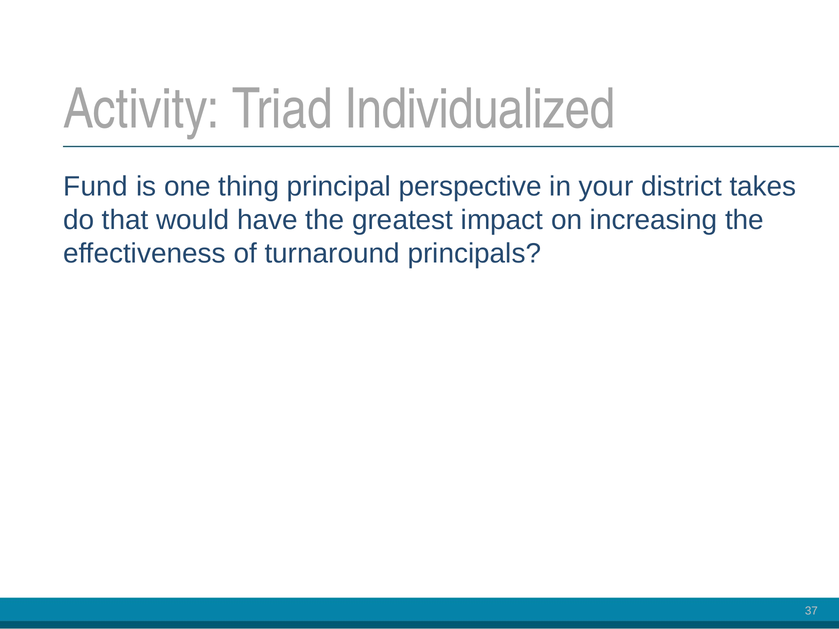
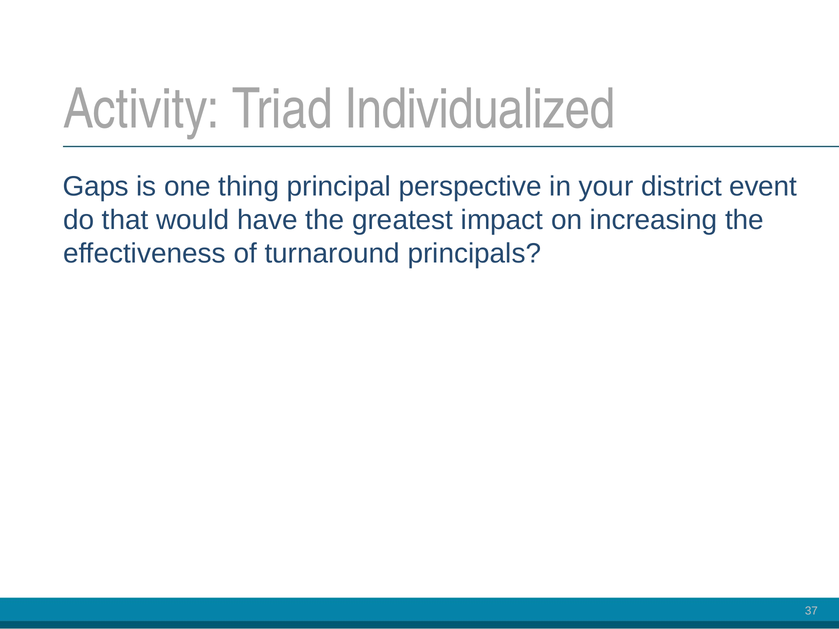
Fund: Fund -> Gaps (96, 187)
takes: takes -> event (763, 187)
